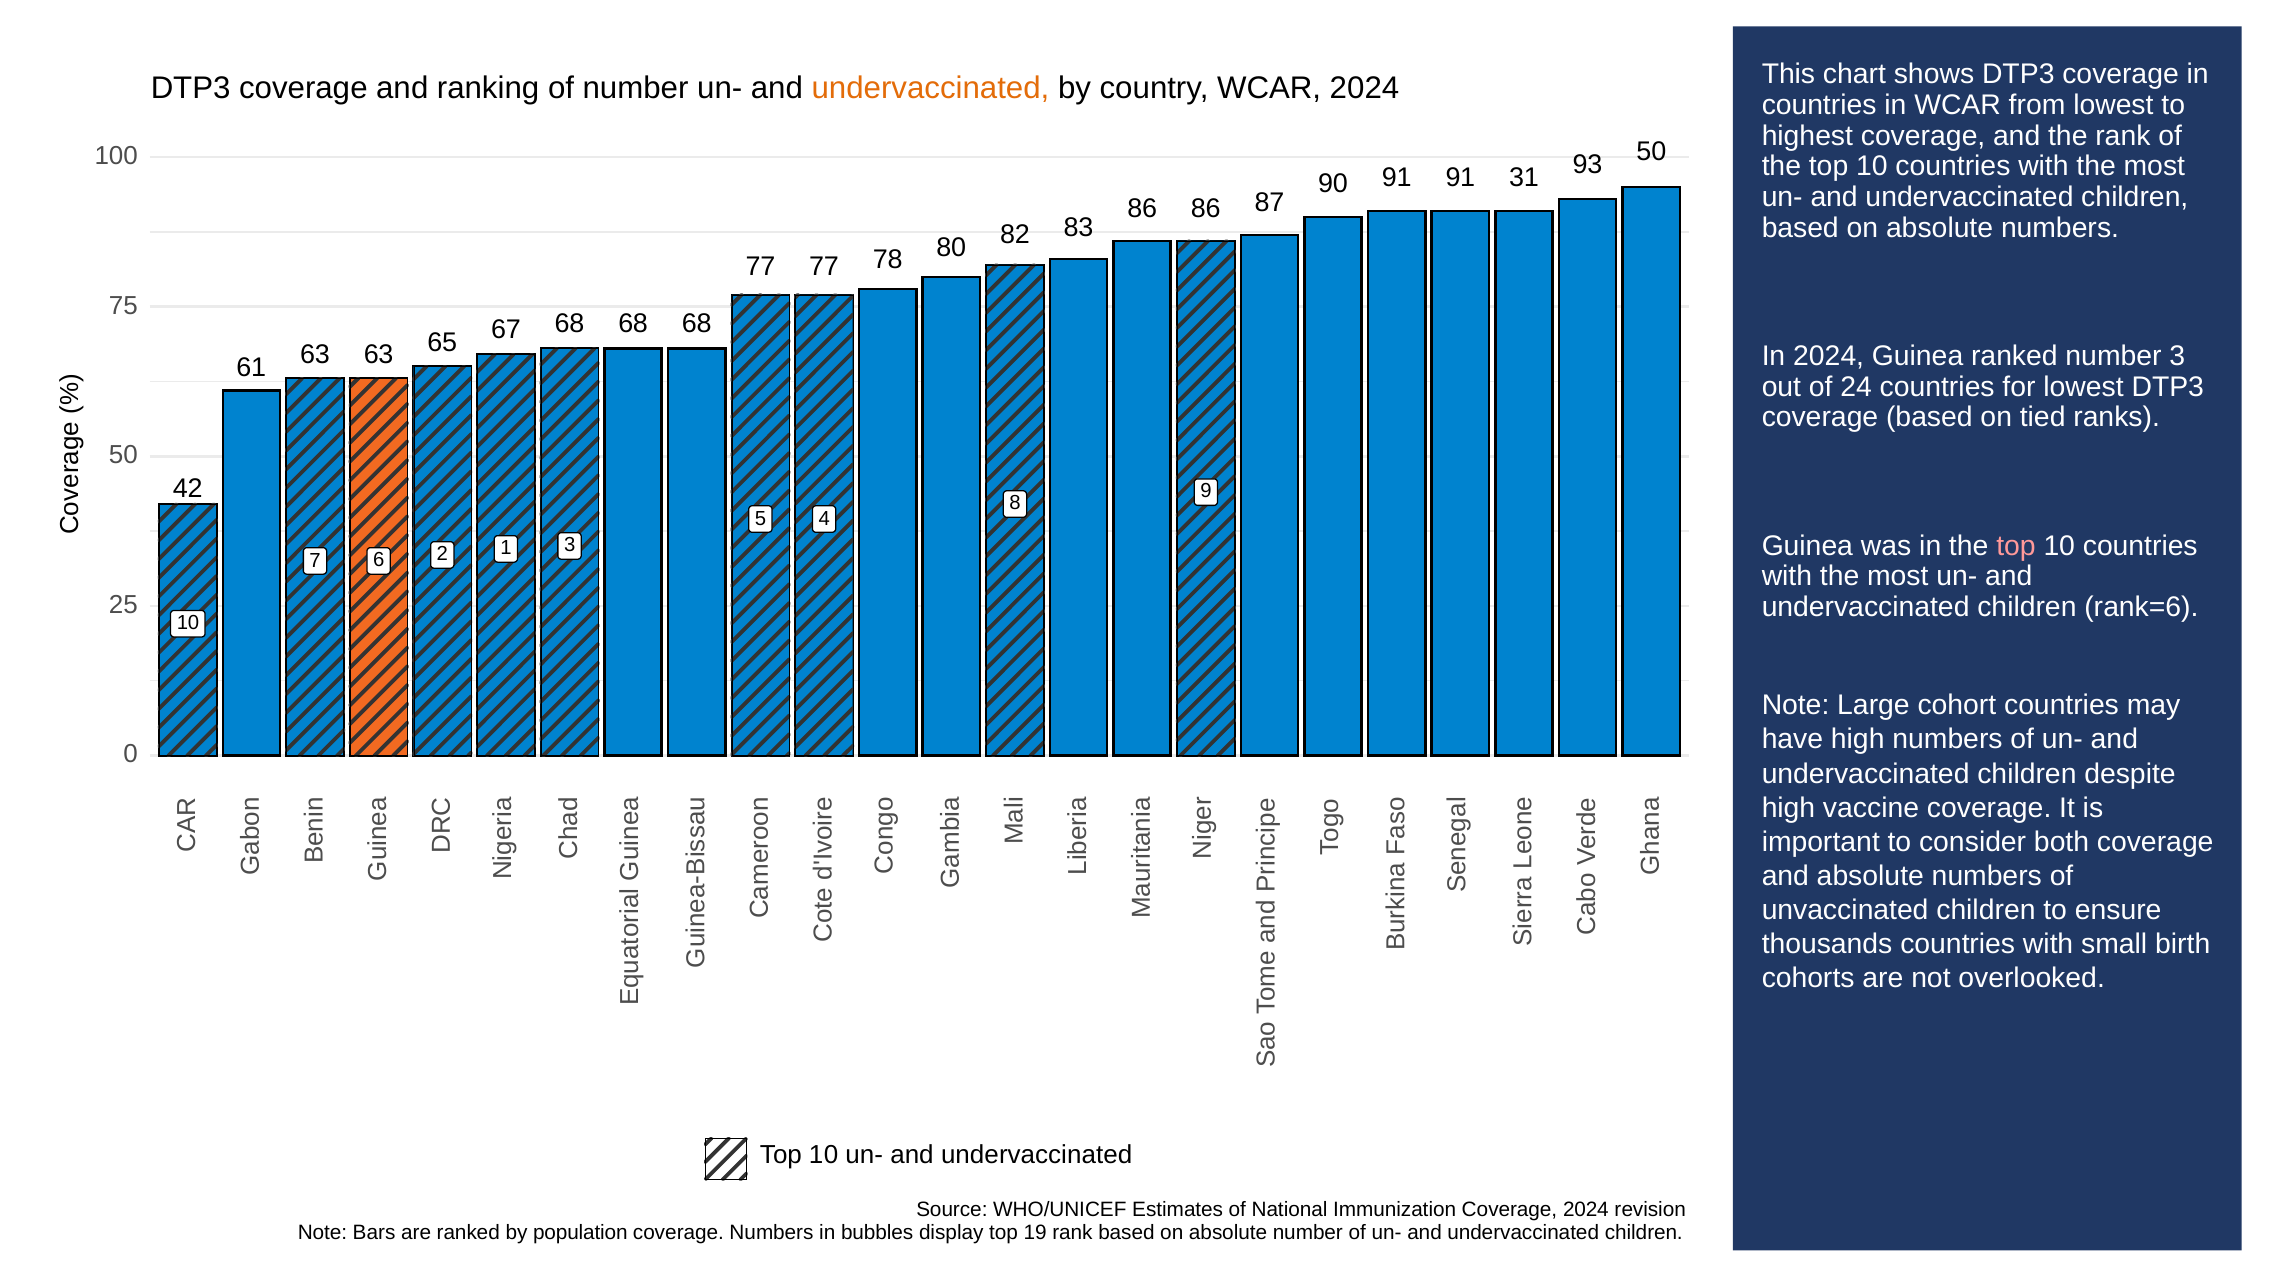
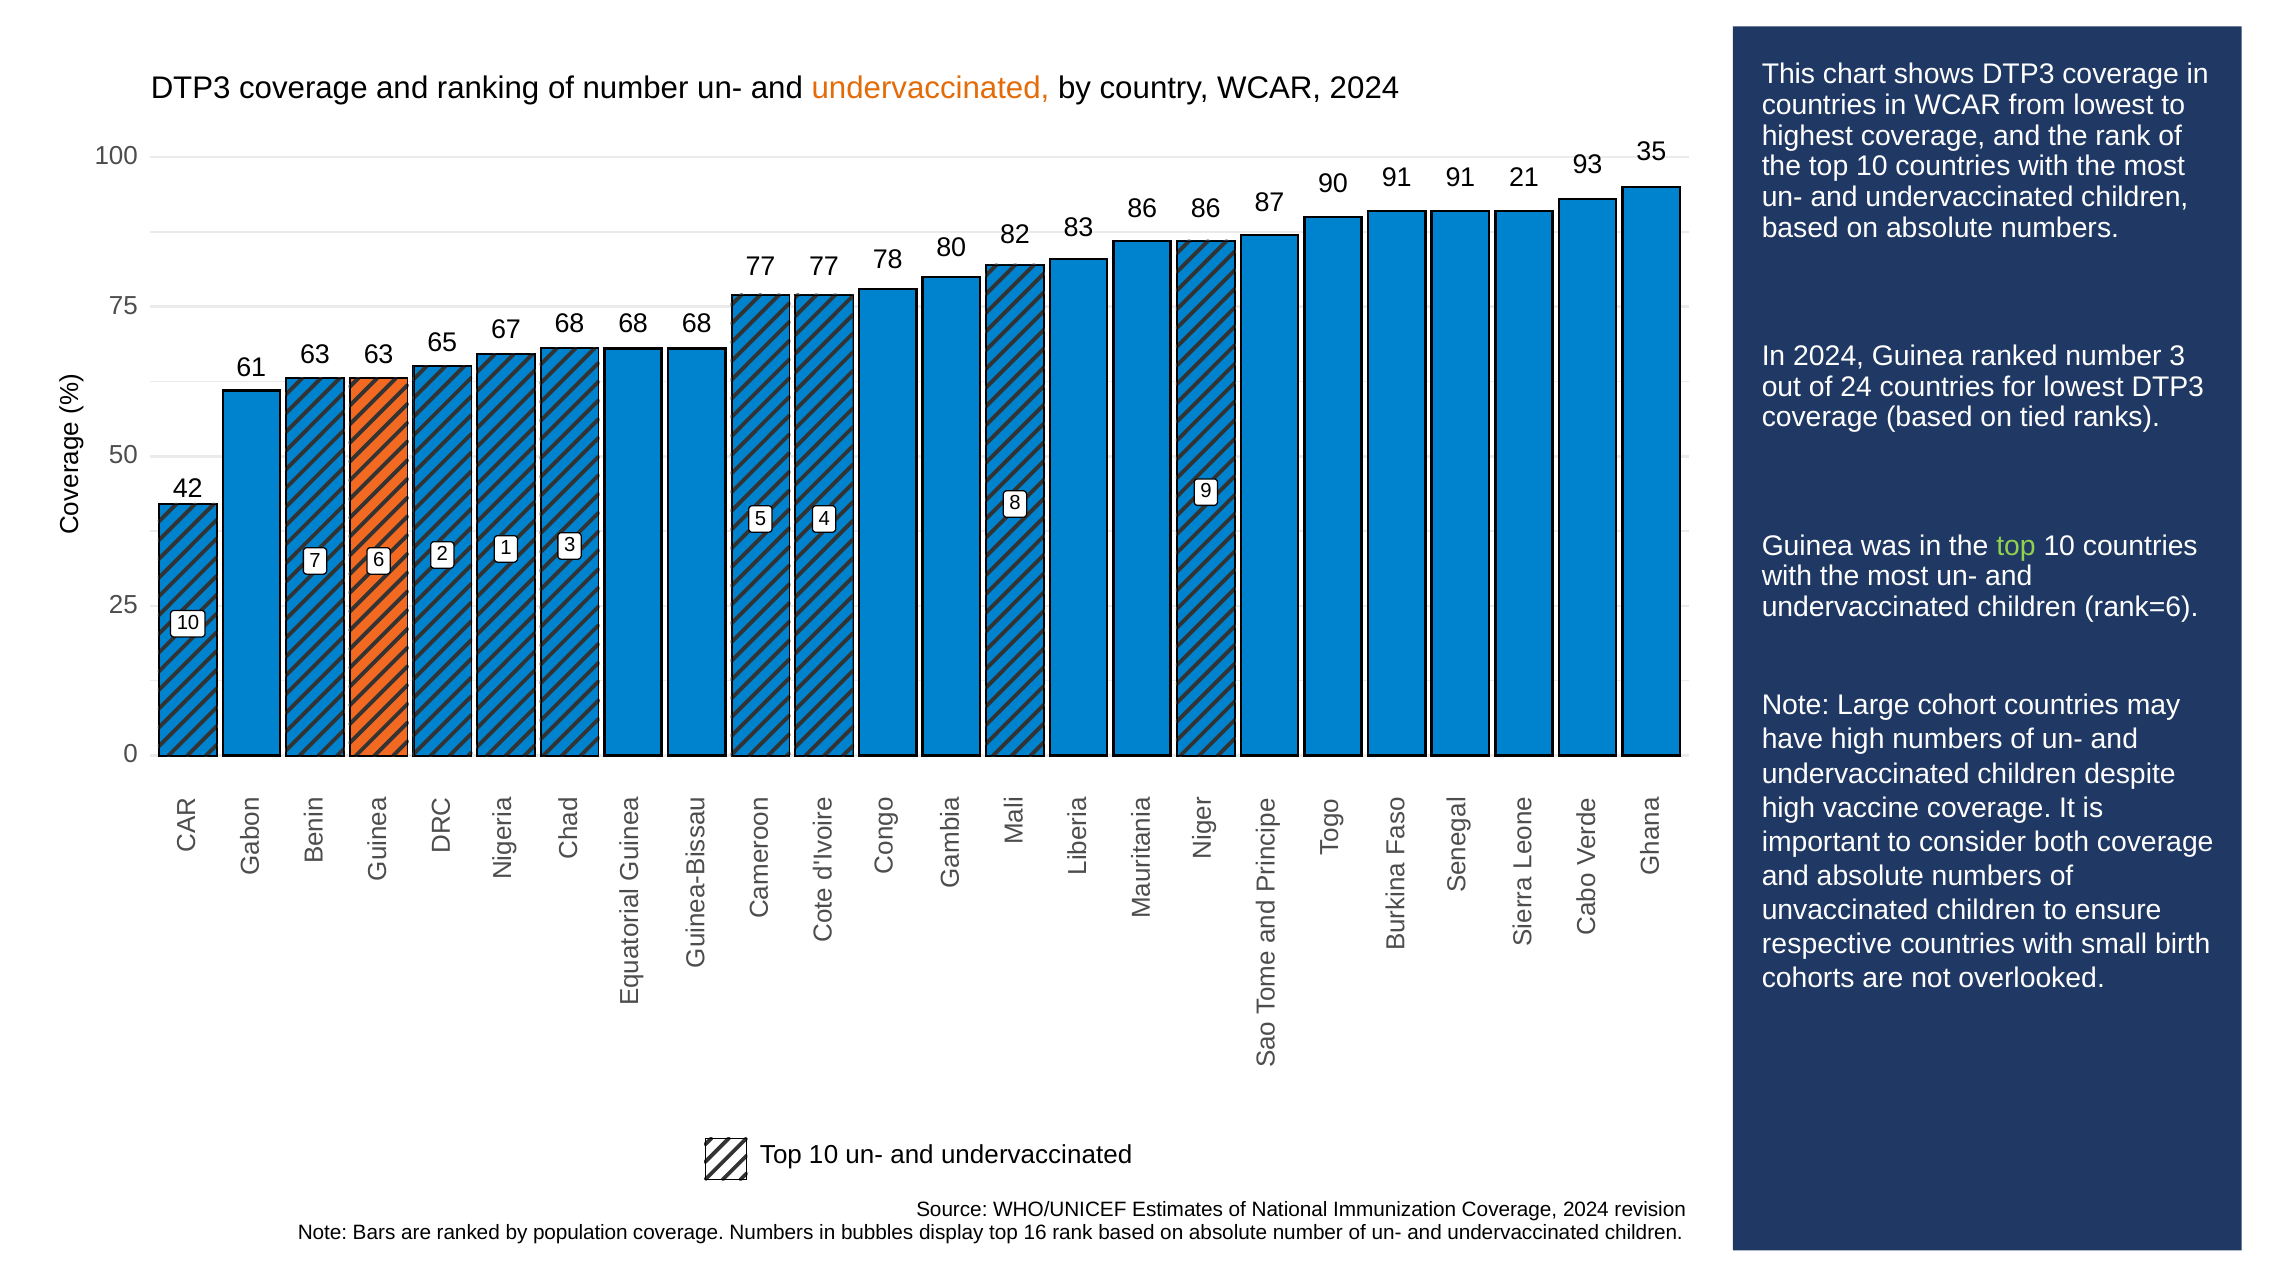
31: 31 -> 21 (1524, 177)
93 50: 50 -> 35 (1651, 152)
top colour: pink -> light green (2016, 546)
thousands: thousands -> respective (1827, 944)
19: 19 -> 16 (1035, 1232)
